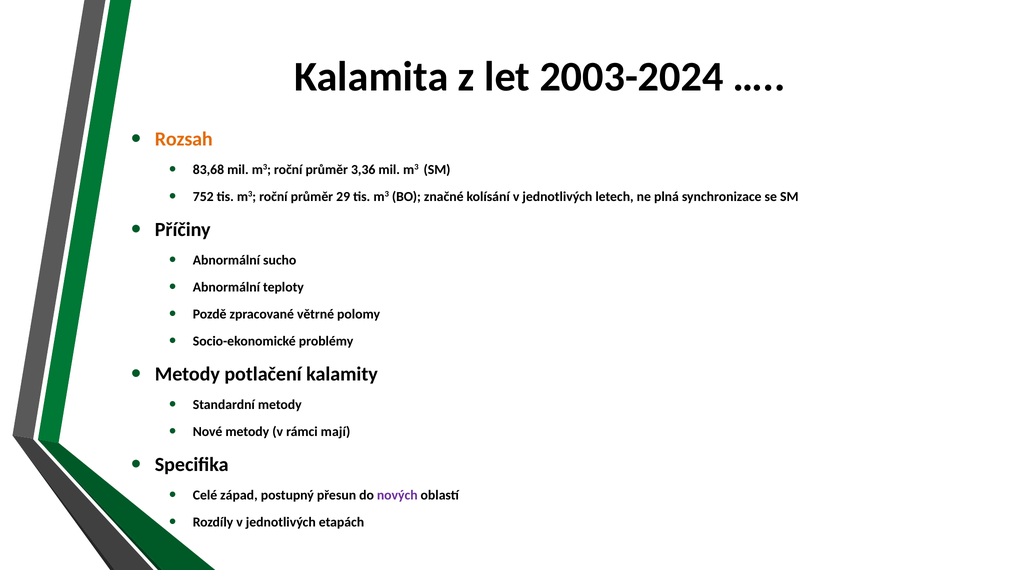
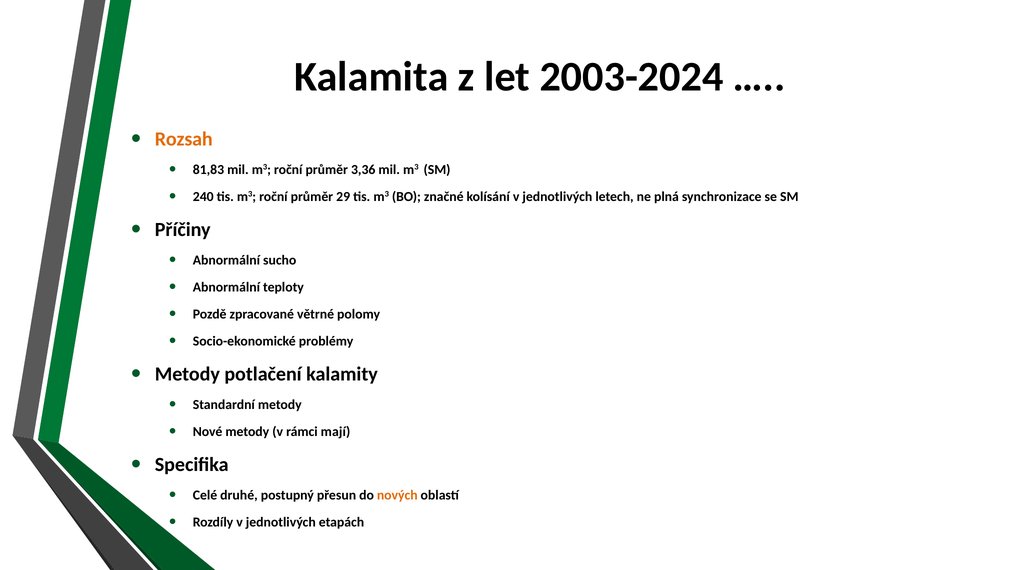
83,68: 83,68 -> 81,83 (208, 170)
752: 752 -> 240 (203, 197)
západ: západ -> druhé (239, 495)
nových colour: purple -> orange (397, 495)
